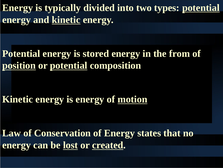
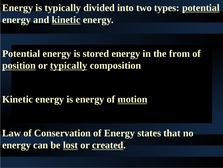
or potential: potential -> typically (69, 65)
